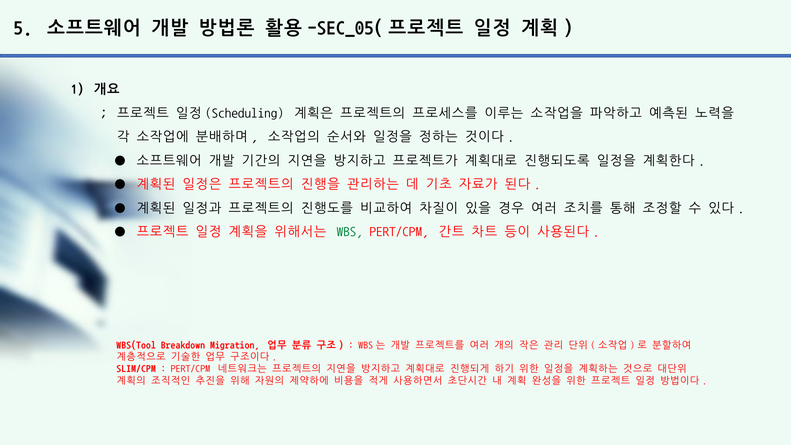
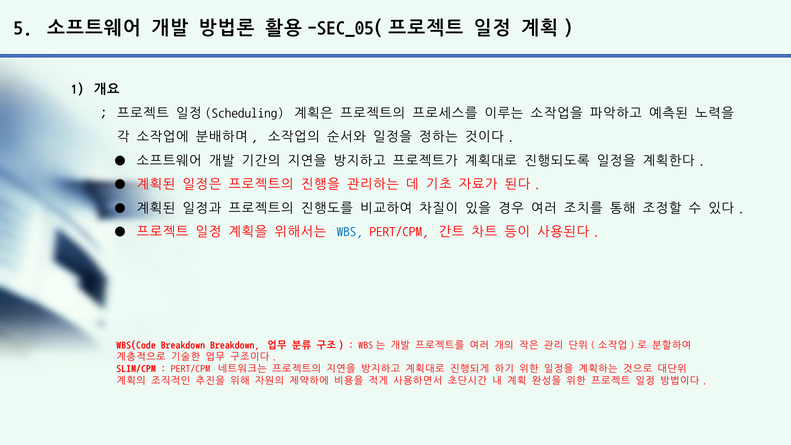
WBS colour: green -> blue (350, 231)
WBS(Tool: WBS(Tool -> WBS(Code (136, 345)
Breakdown Migration: Migration -> Breakdown (235, 345)
